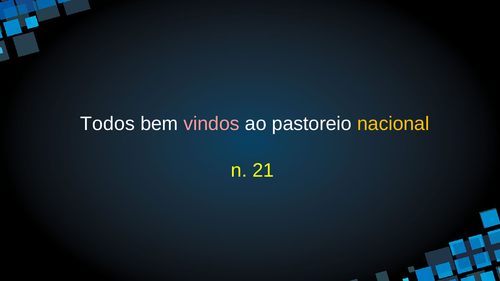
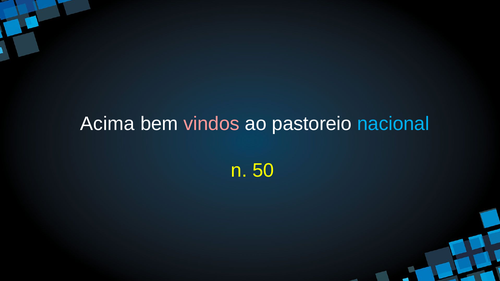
Todos: Todos -> Acima (107, 124)
nacional colour: yellow -> light blue (393, 124)
21: 21 -> 50 (263, 171)
